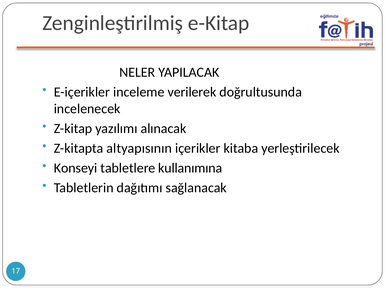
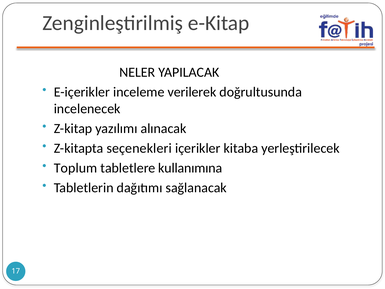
altyapısının: altyapısının -> seçenekleri (139, 148)
Konseyi: Konseyi -> Toplum (76, 168)
